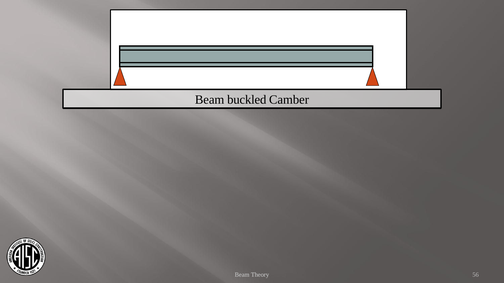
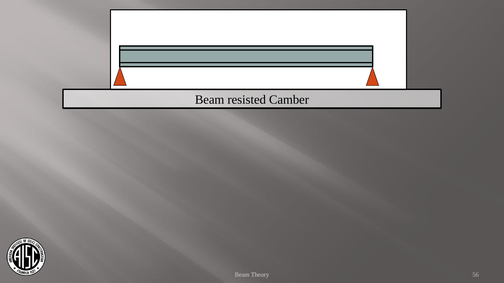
buckled: buckled -> resisted (247, 100)
